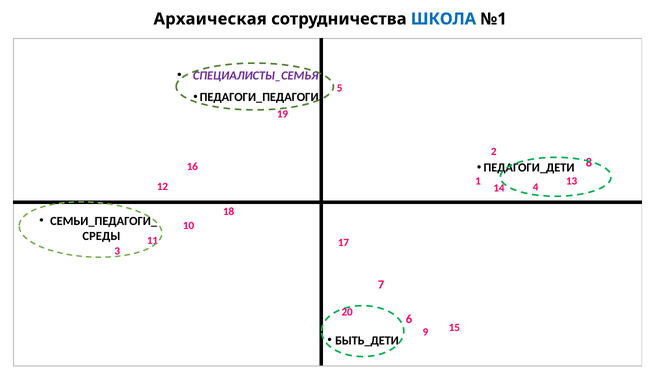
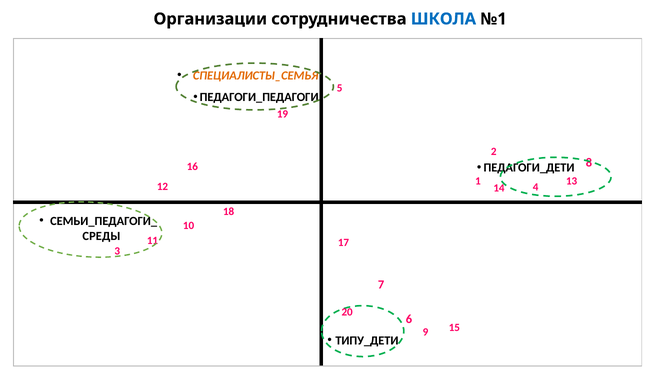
Архаическая: Архаическая -> Организации (210, 19)
СПЕЦИАЛИСТЫ_СЕМЬЯ colour: purple -> orange (256, 75)
БЫТЬ_ДЕТИ: БЫТЬ_ДЕТИ -> ТИПУ_ДЕТИ (367, 340)
